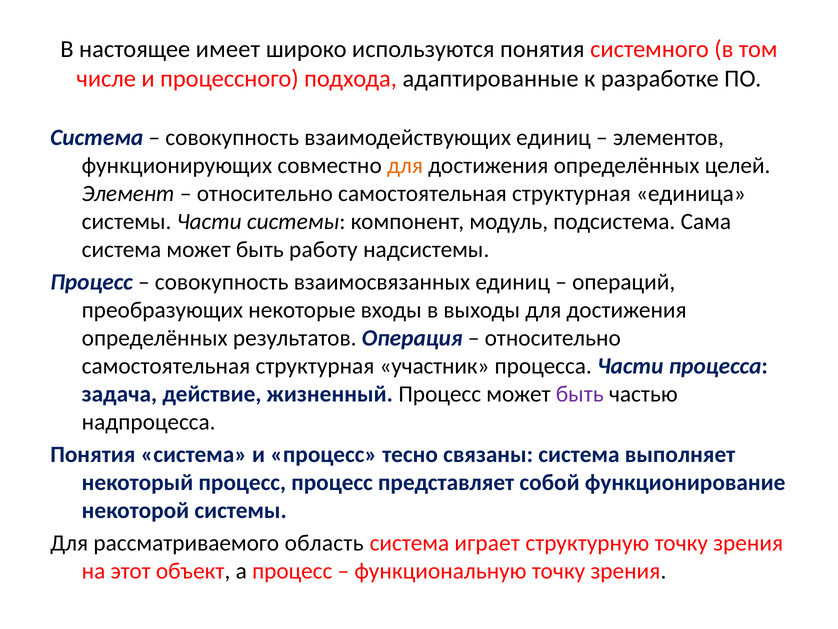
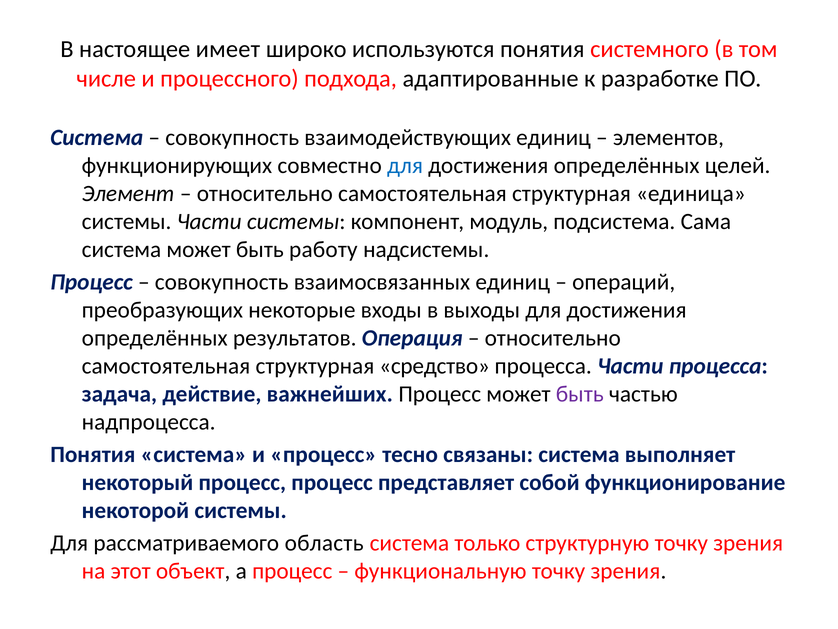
для colour: orange -> blue (405, 166)
участник: участник -> средство (435, 366)
жизненный: жизненный -> важнейших (330, 394)
играет: играет -> только (487, 543)
